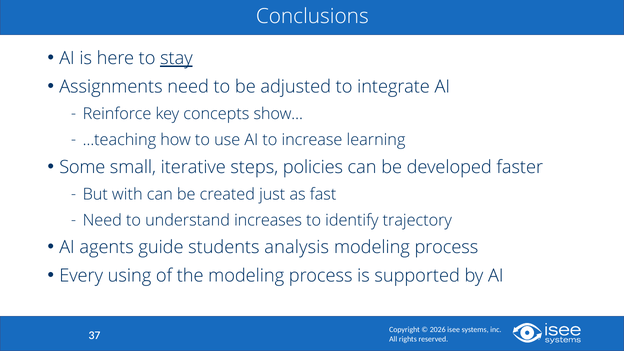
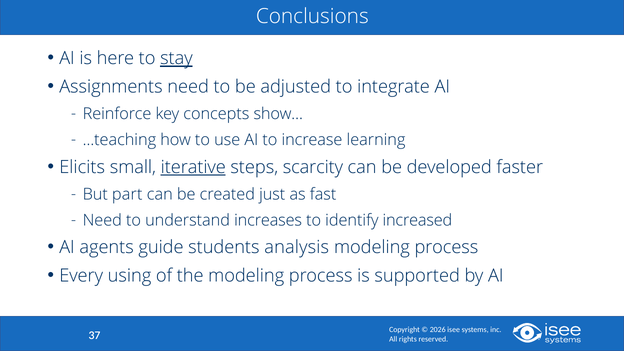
Some: Some -> Elicits (82, 167)
iterative underline: none -> present (193, 167)
policies: policies -> scarcity (313, 167)
with: with -> part (127, 194)
trajectory: trajectory -> increased (417, 220)
